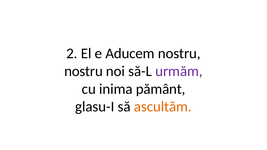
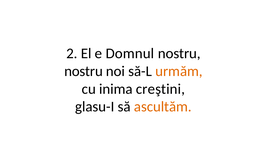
Aducem: Aducem -> Domnul (130, 53)
urmăm colour: purple -> orange (179, 71)
pământ: pământ -> creştini (160, 89)
